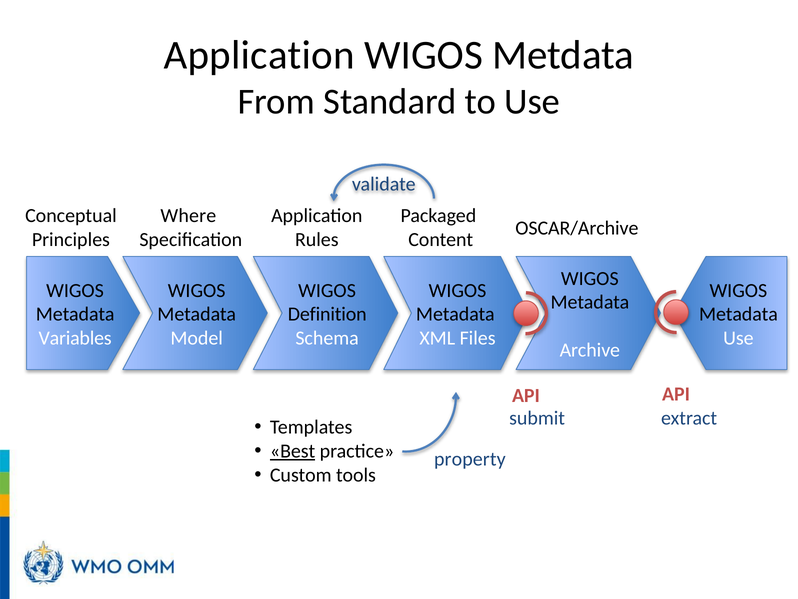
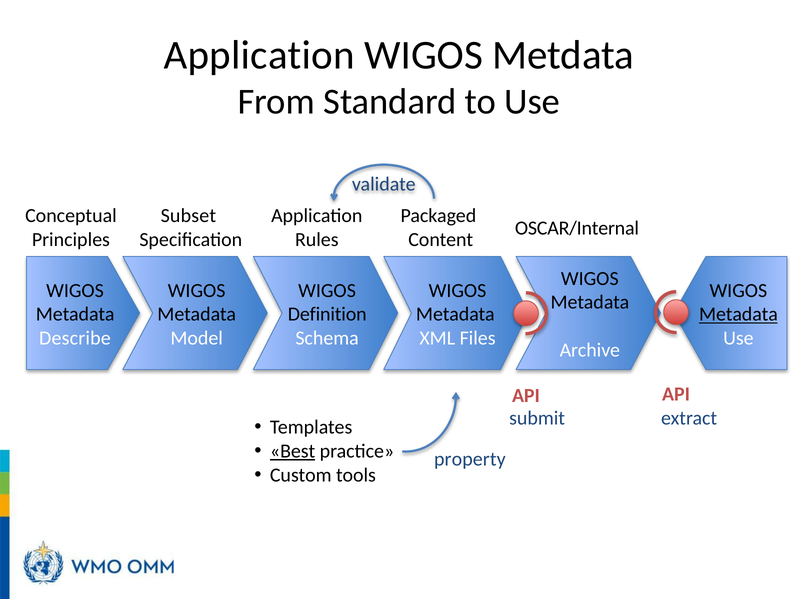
Where: Where -> Subset (188, 216)
OSCAR/Archive: OSCAR/Archive -> OSCAR/Internal (577, 228)
Metadata underline: none -> present (738, 314)
Variables: Variables -> Describe (75, 338)
